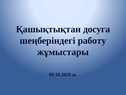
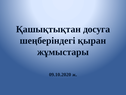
работу: работу -> қыран (92, 40)
